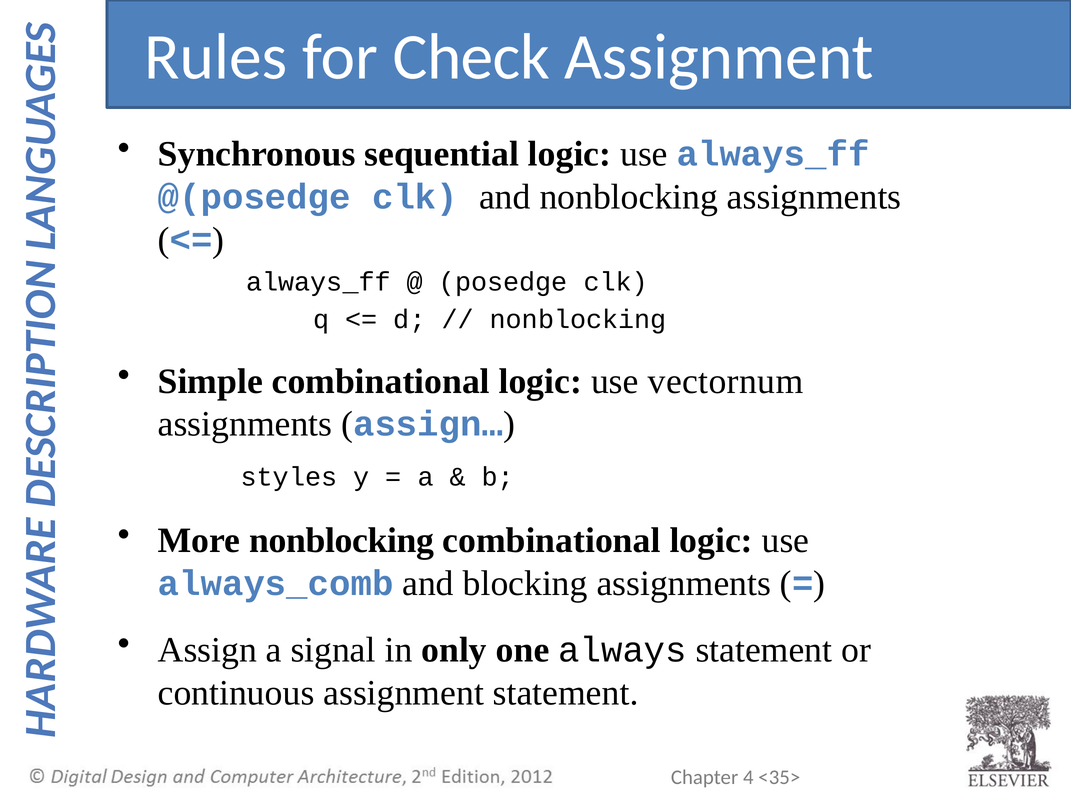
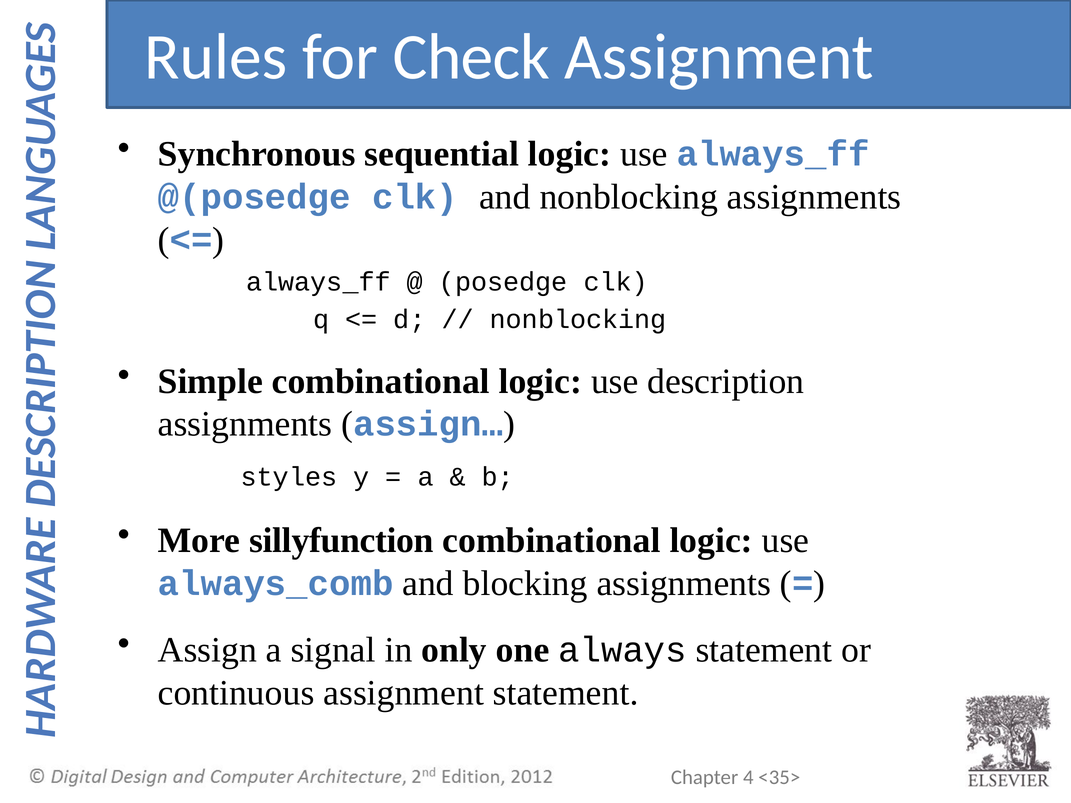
vectornum: vectornum -> description (726, 381)
More nonblocking: nonblocking -> sillyfunction (341, 541)
